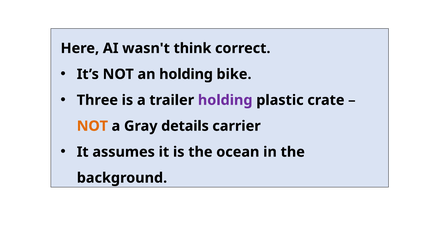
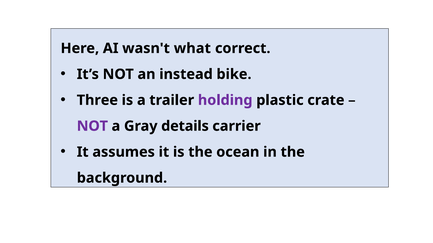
think: think -> what (192, 48)
an holding: holding -> instead (186, 74)
NOT colour: orange -> purple (92, 126)
